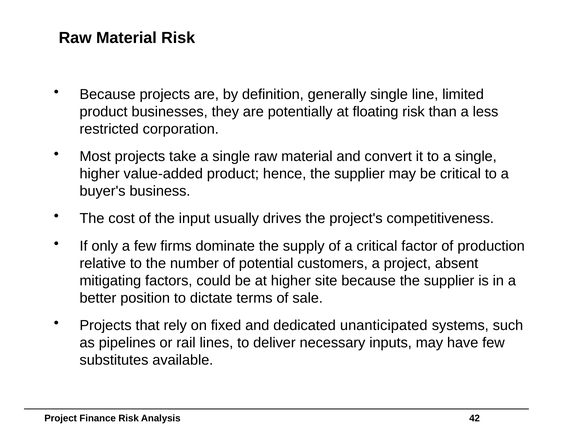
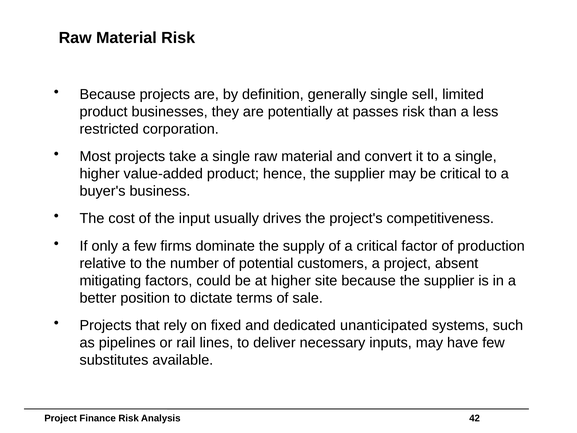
line: line -> sell (425, 94)
floating: floating -> passes (375, 112)
